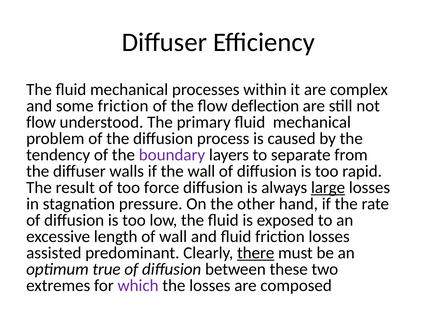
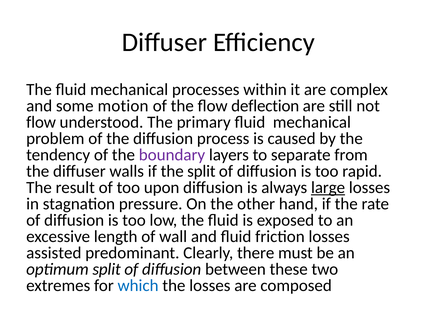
some friction: friction -> motion (123, 106)
the wall: wall -> split (201, 171)
force: force -> upon (162, 187)
there underline: present -> none (256, 253)
optimum true: true -> split (107, 269)
which colour: purple -> blue (138, 285)
